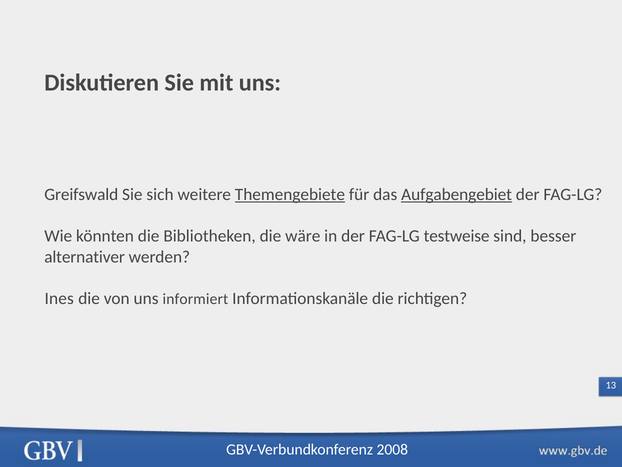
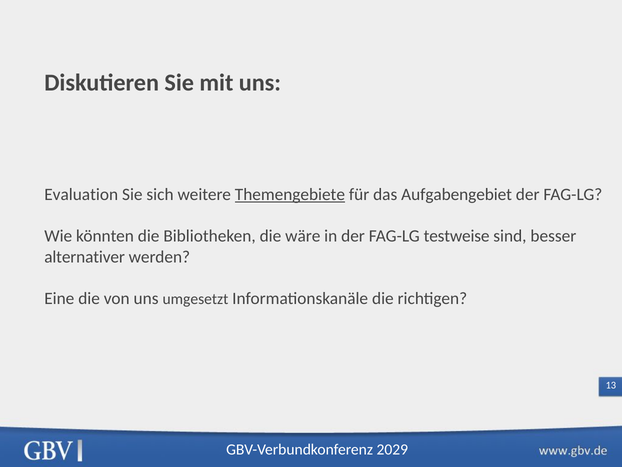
Greifswald: Greifswald -> Evaluation (81, 194)
Aufgabengebiet underline: present -> none (457, 194)
Ines: Ines -> Eine (59, 298)
informiert: informiert -> umgesetzt (195, 299)
2008: 2008 -> 2029 (392, 449)
